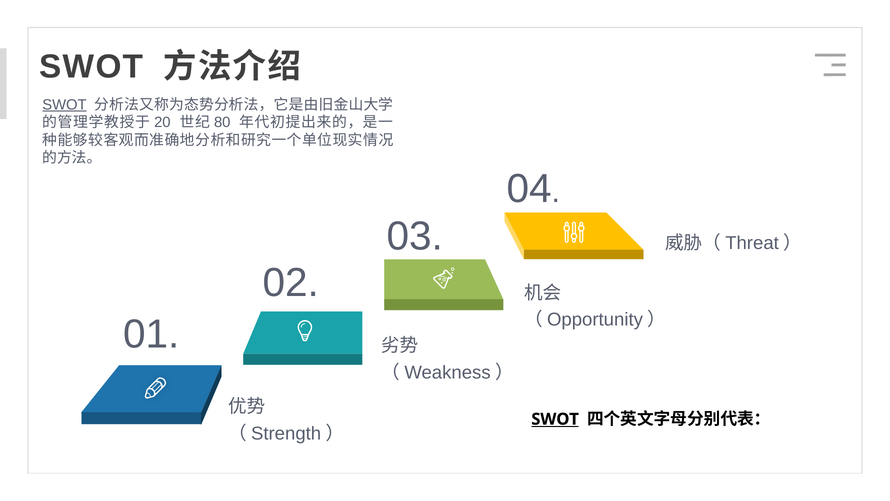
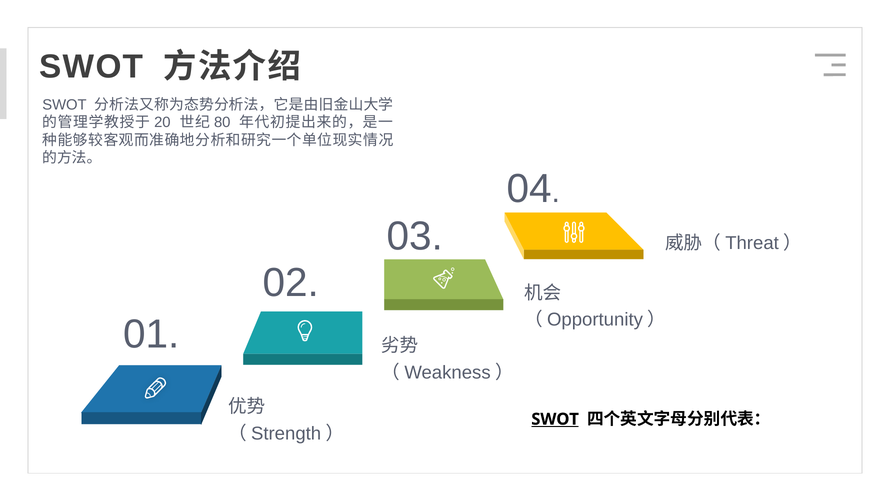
SWOT underline: present -> none (64, 105)
